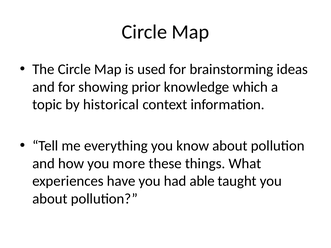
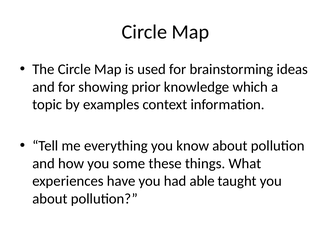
historical: historical -> examples (111, 105)
more: more -> some (129, 164)
